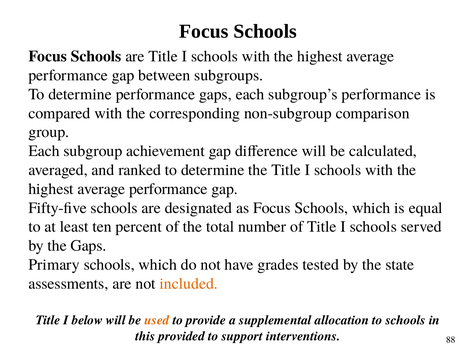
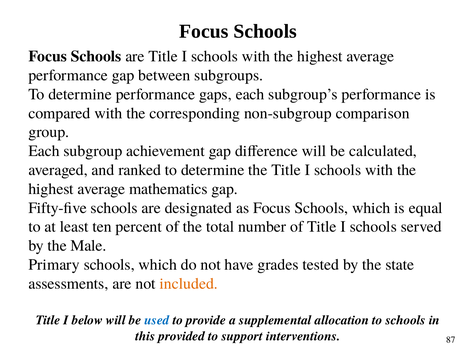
performance: performance -> mathematics (168, 189)
the Gaps: Gaps -> Male (88, 245)
used colour: orange -> blue (157, 320)
88: 88 -> 87 (451, 340)
